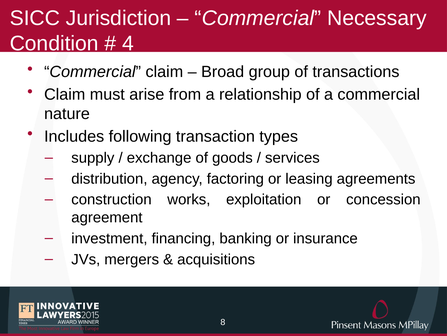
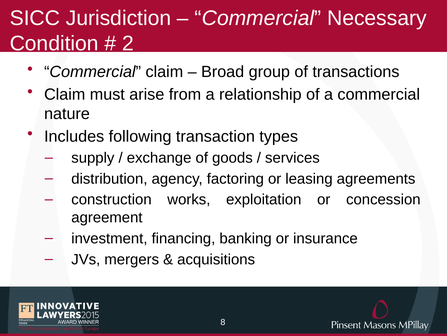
4: 4 -> 2 (128, 43)
